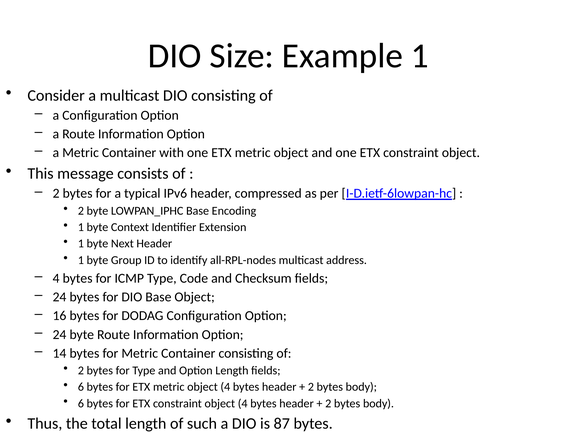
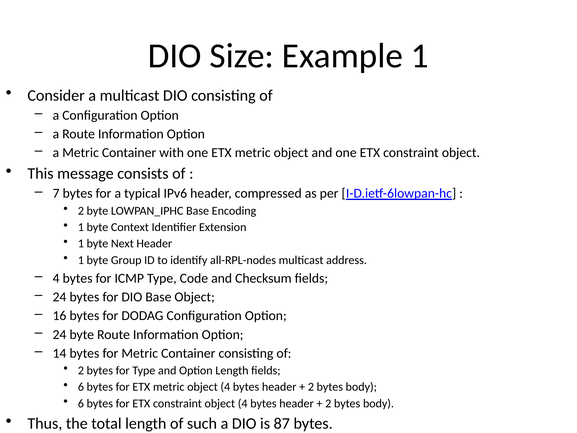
2: 2 -> 7 (56, 193)
